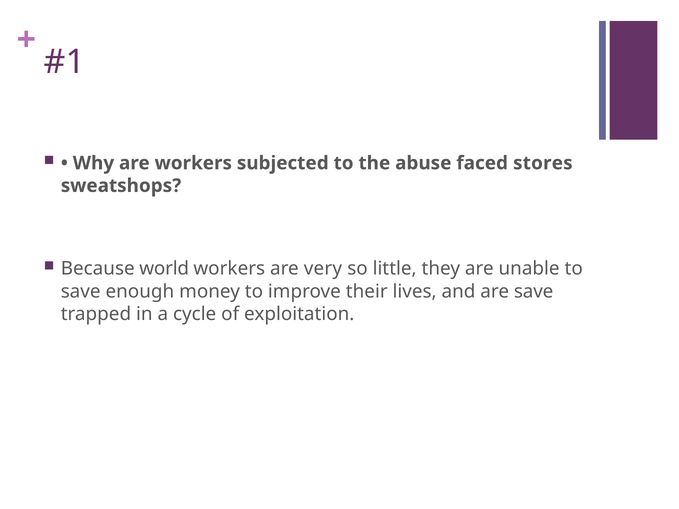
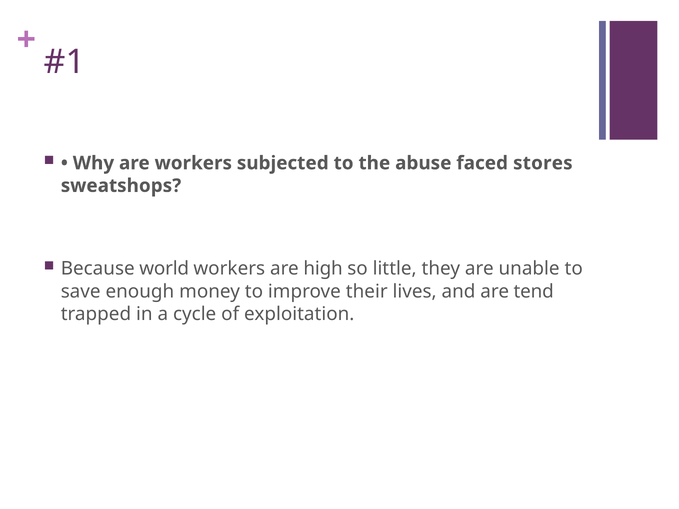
very: very -> high (323, 269)
are save: save -> tend (534, 291)
